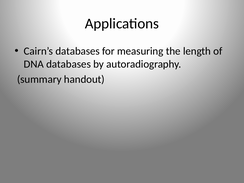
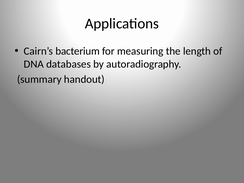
Cairn’s databases: databases -> bacterium (78, 51)
